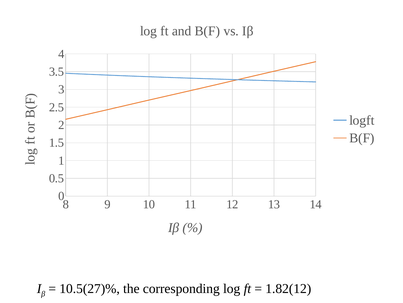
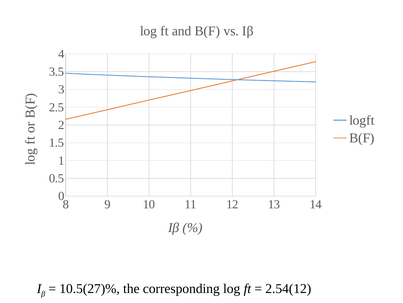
1.82(12: 1.82(12 -> 2.54(12 (288, 288)
